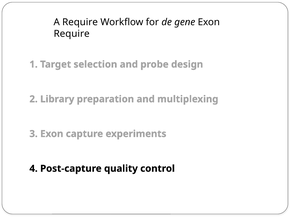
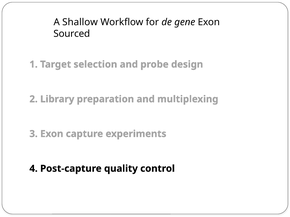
A Require: Require -> Shallow (80, 22)
Require: Require -> Sourced (72, 34)
